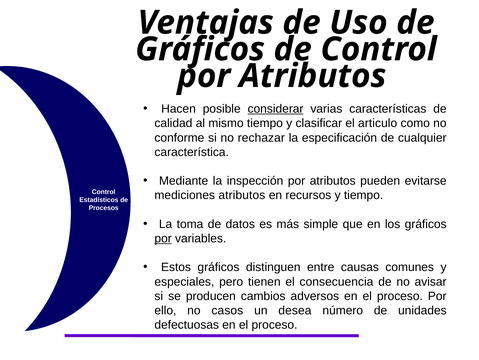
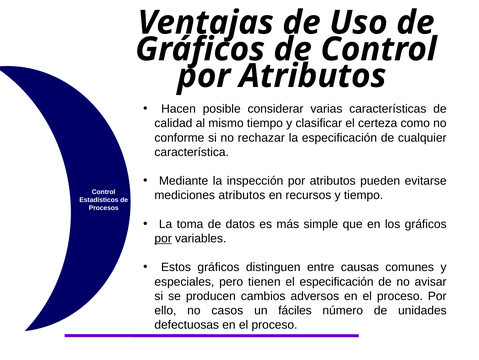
considerar underline: present -> none (276, 109)
articulo: articulo -> certeza (378, 123)
el consecuencia: consecuencia -> especificación (337, 281)
desea: desea -> fáciles (295, 310)
